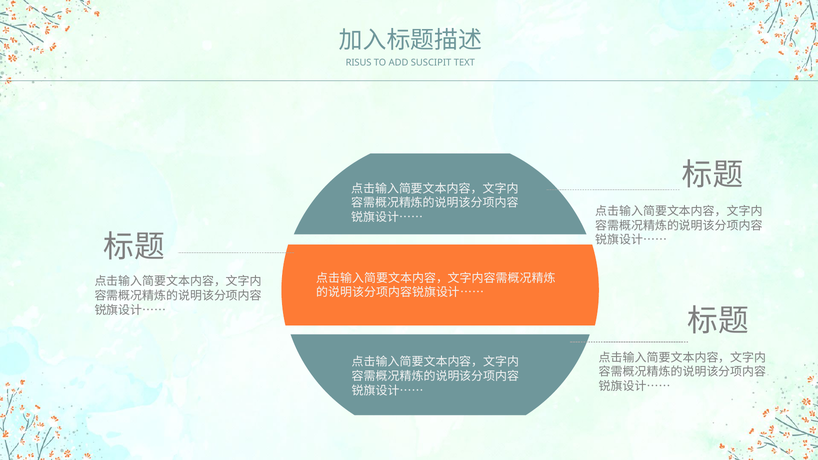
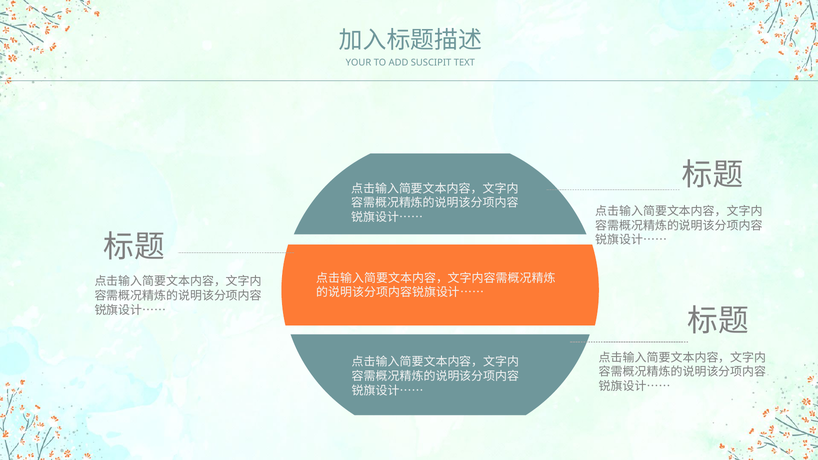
RISUS: RISUS -> YOUR (358, 63)
